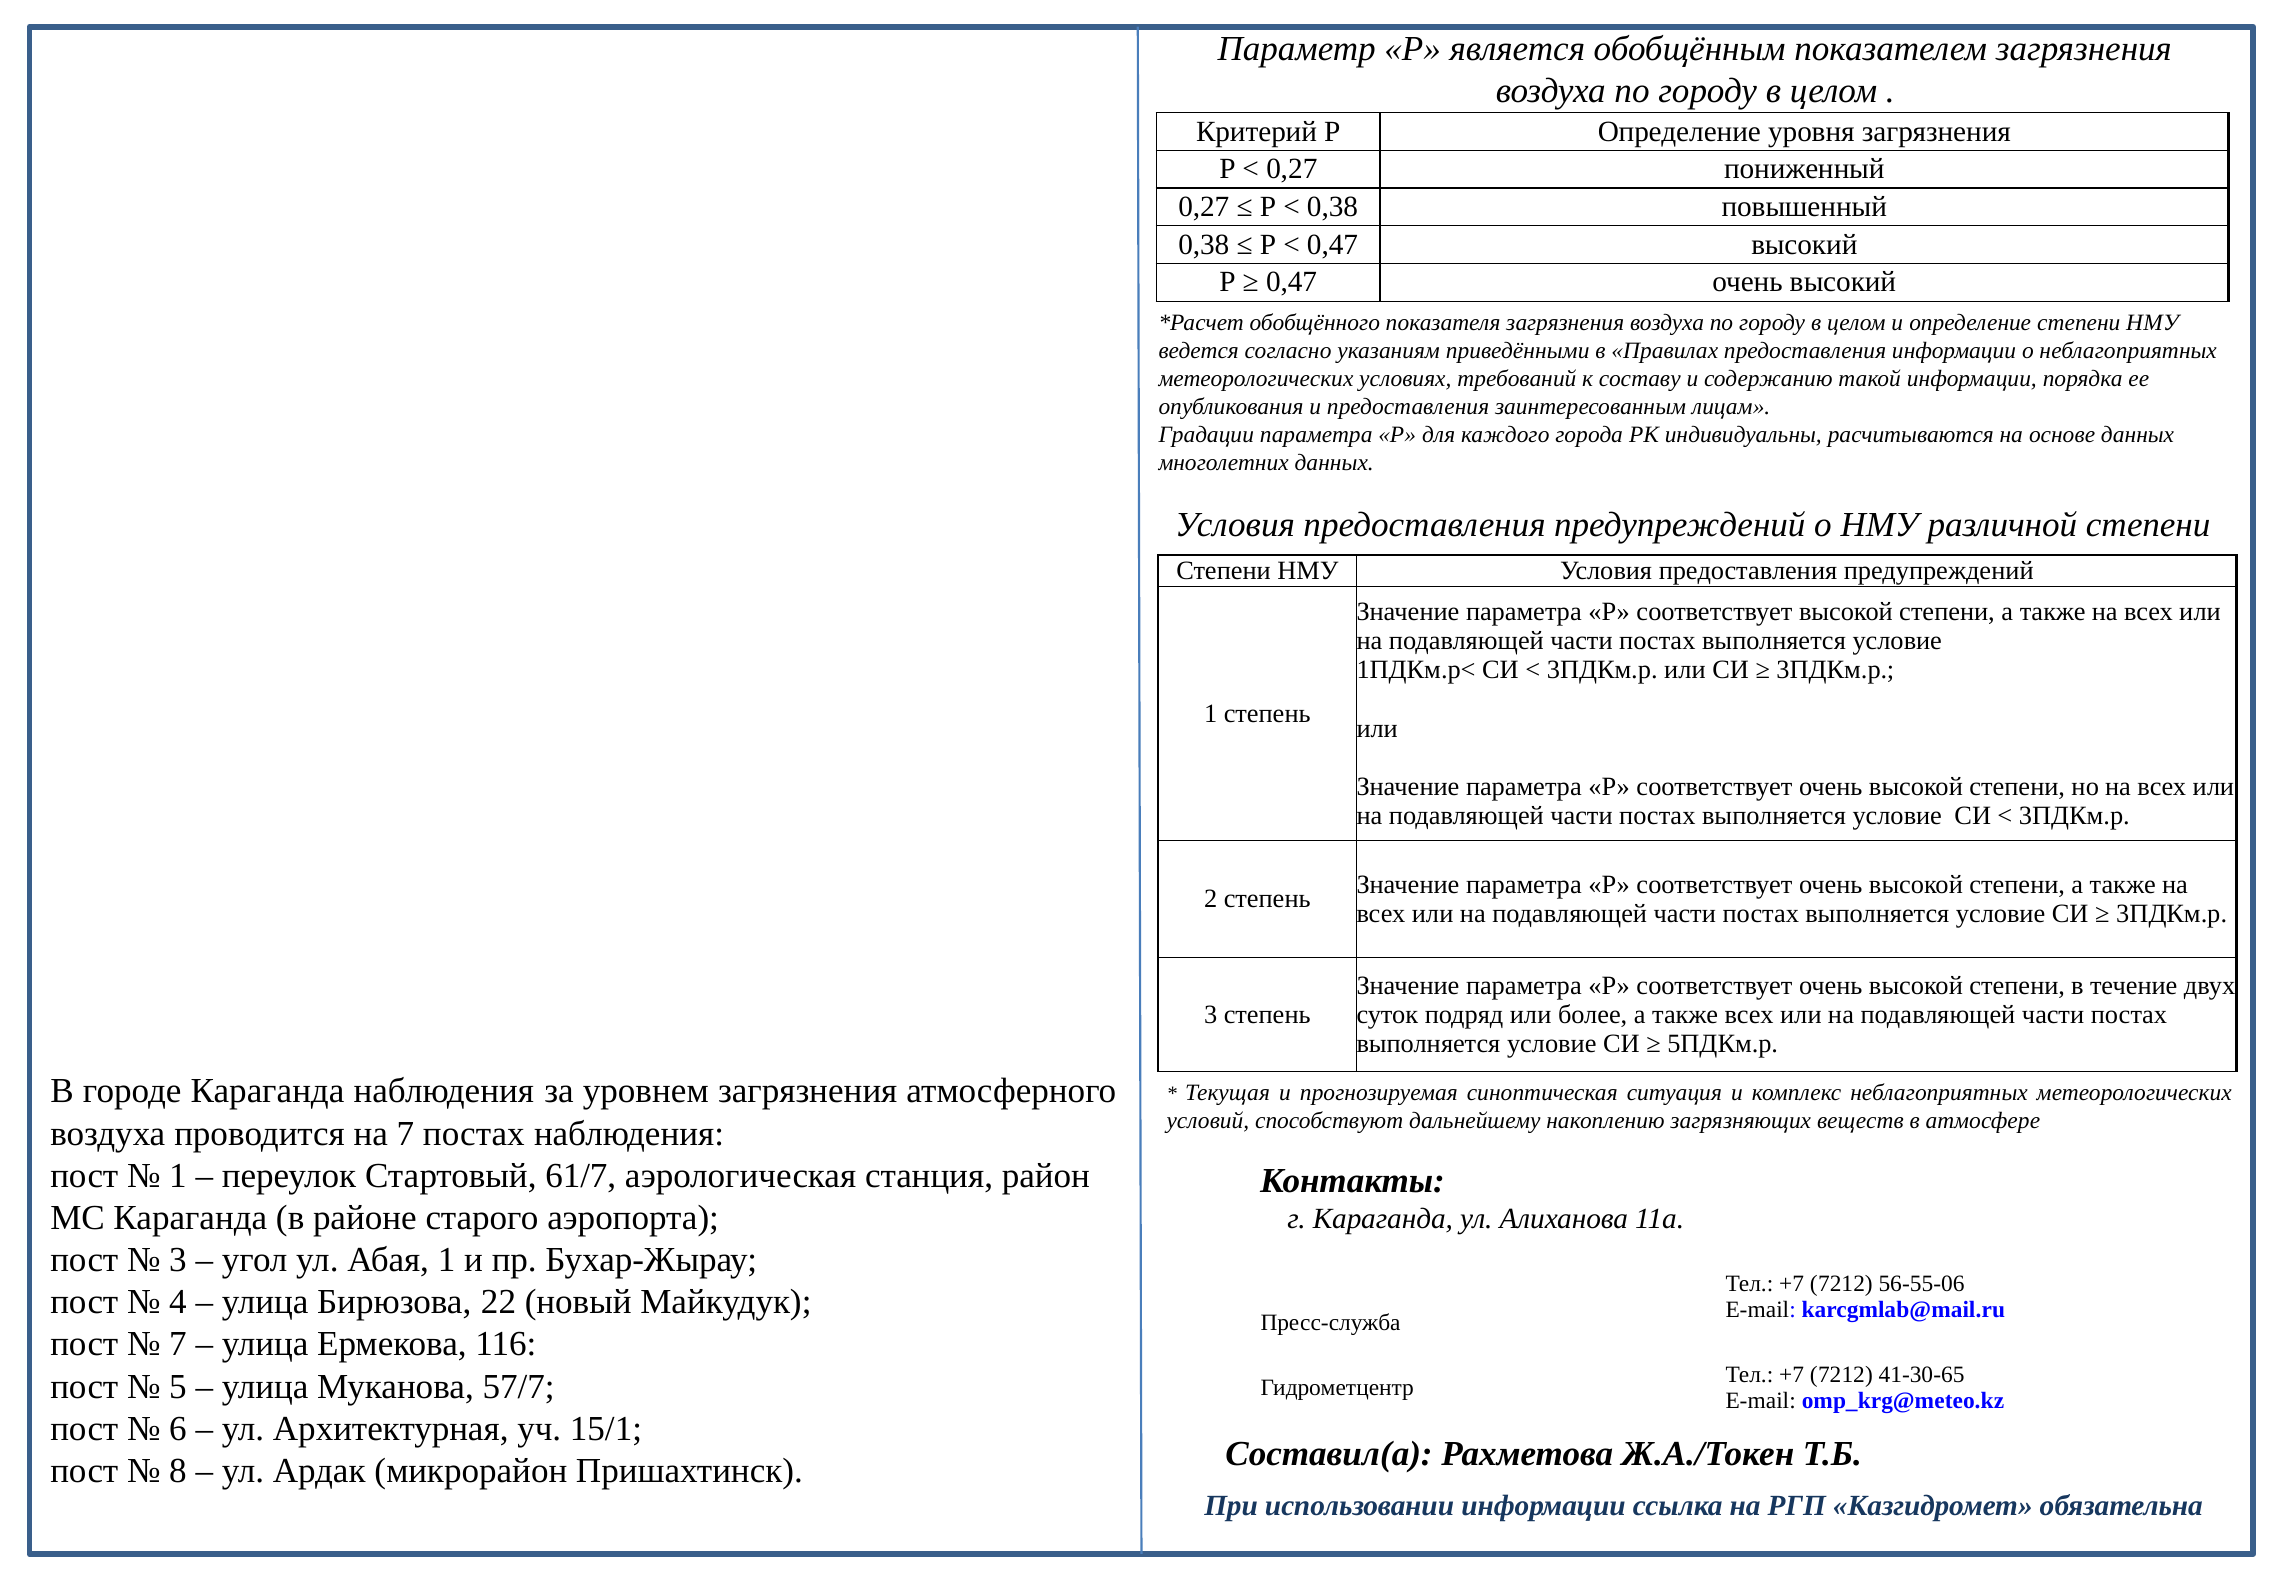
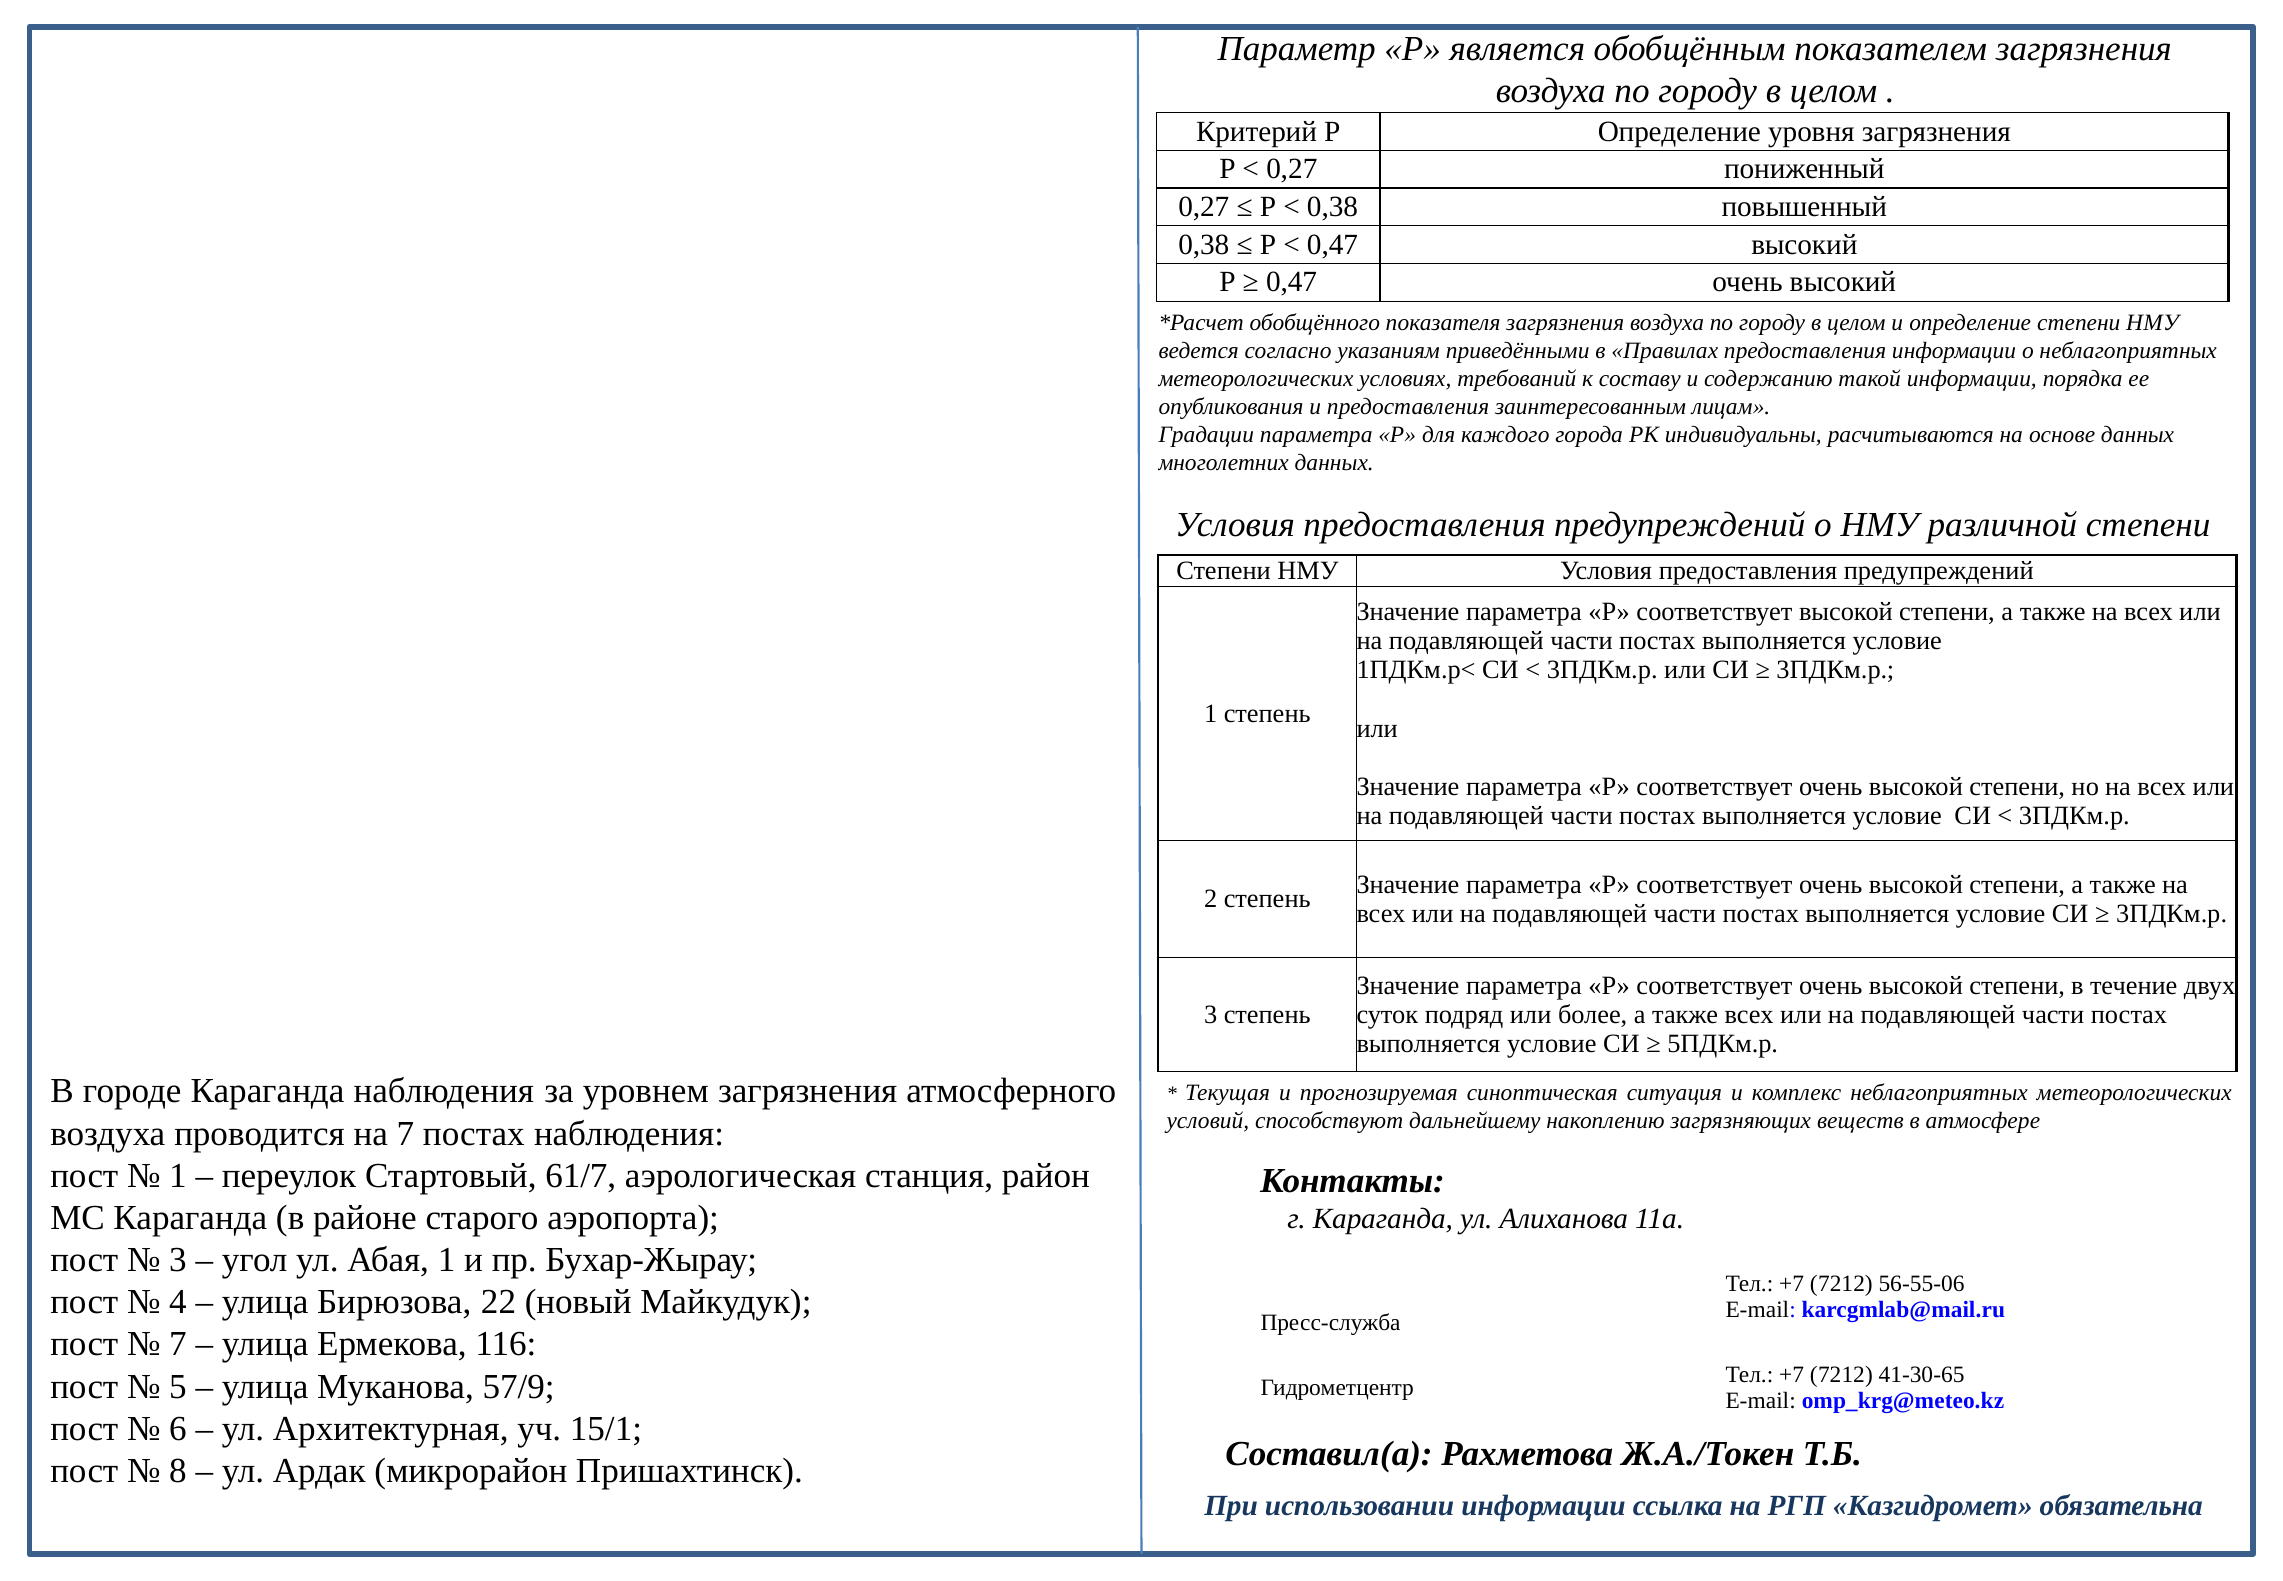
57/7: 57/7 -> 57/9 (519, 1386)
